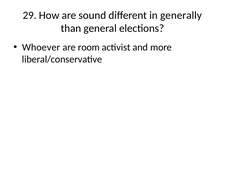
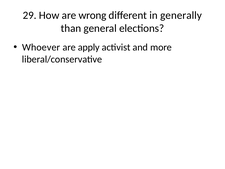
sound: sound -> wrong (92, 15)
room: room -> apply (89, 47)
